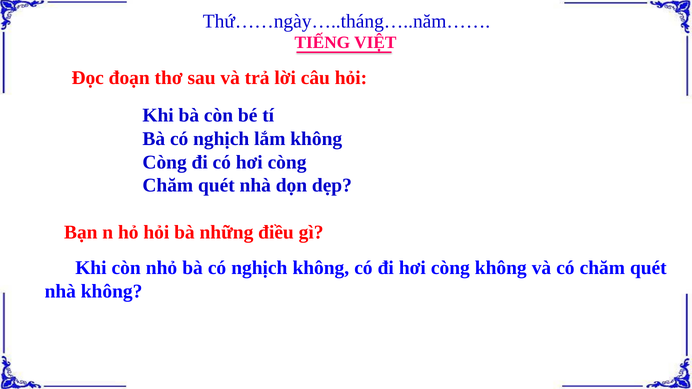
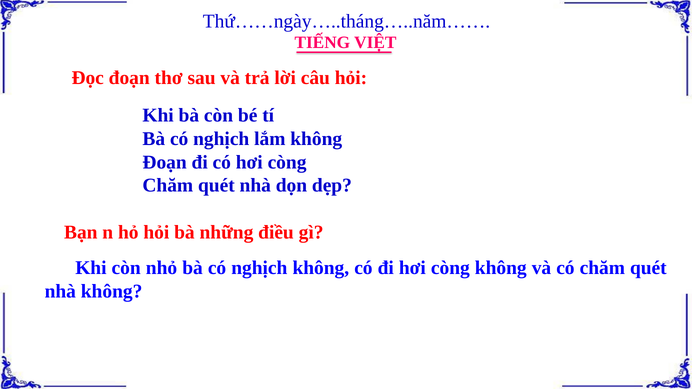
Còng: Còng -> Đoạn (165, 162)
